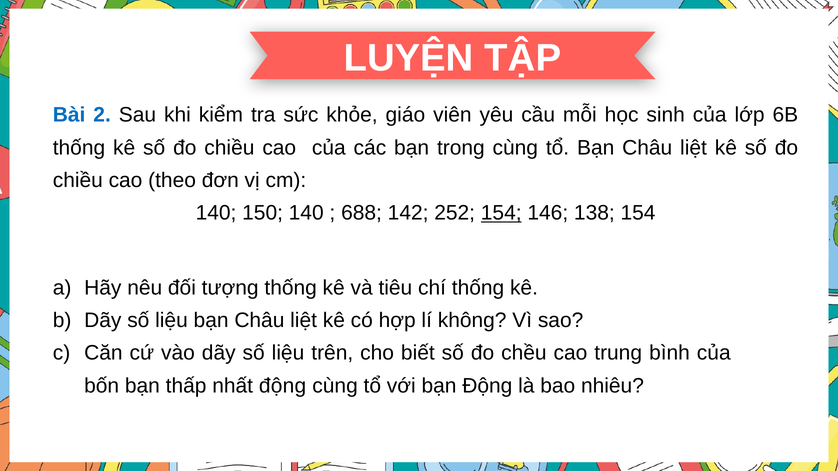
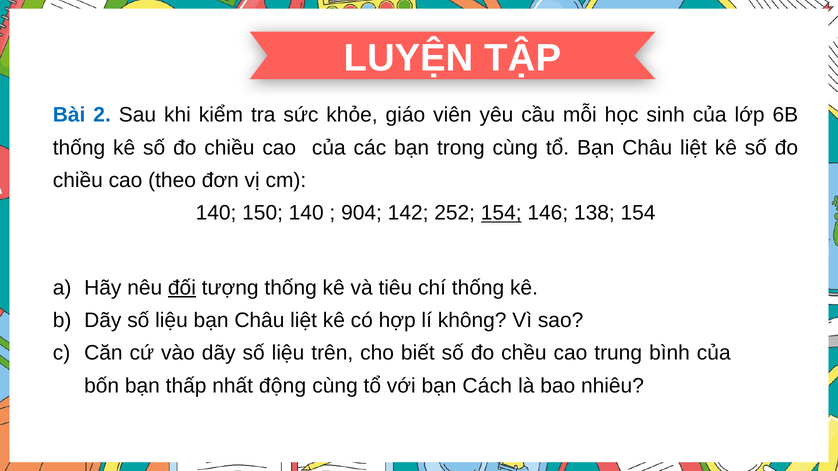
688: 688 -> 904 (362, 213)
đối underline: none -> present (182, 288)
bạn Động: Động -> Cách (487, 386)
